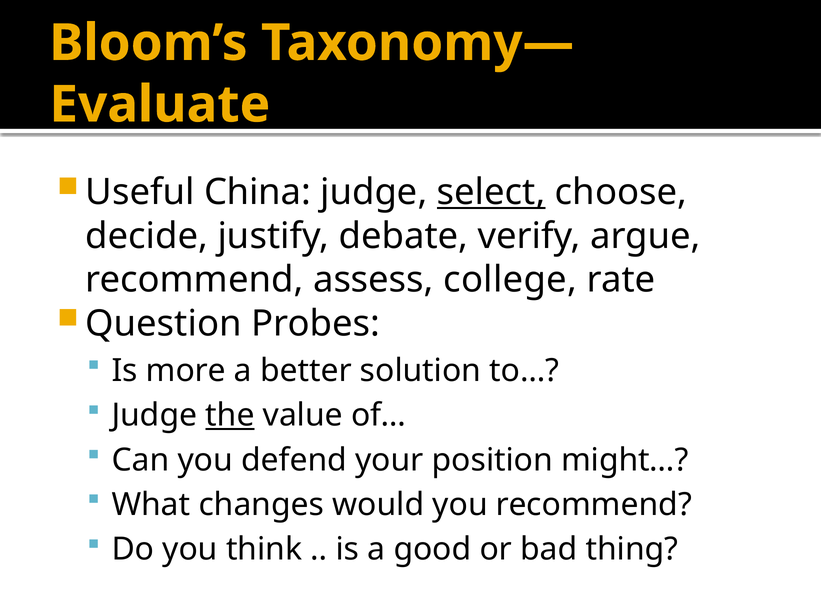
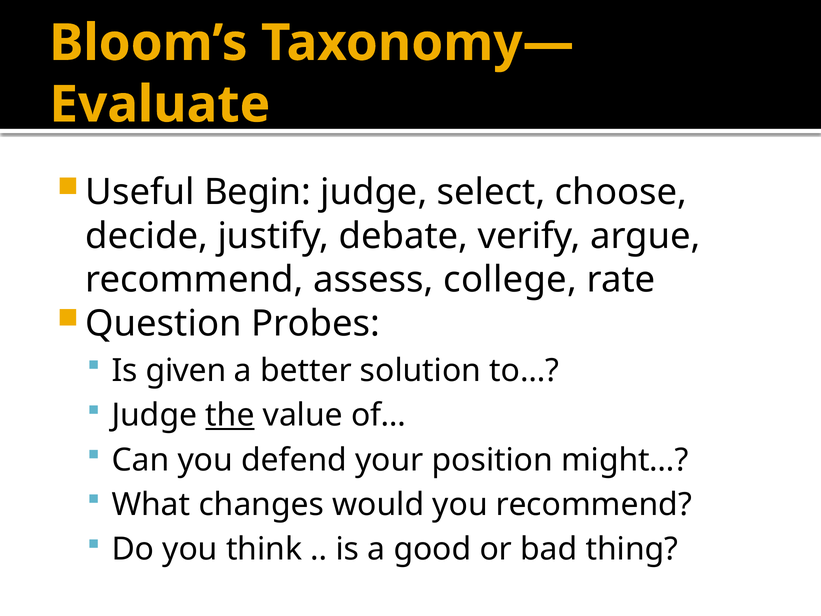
China: China -> Begin (257, 192)
select underline: present -> none (491, 192)
more: more -> given (186, 371)
